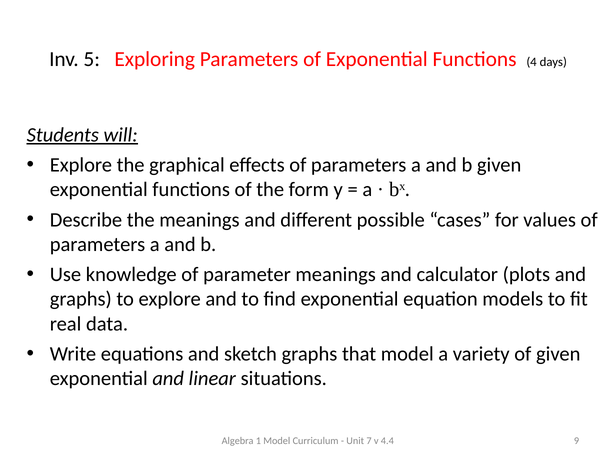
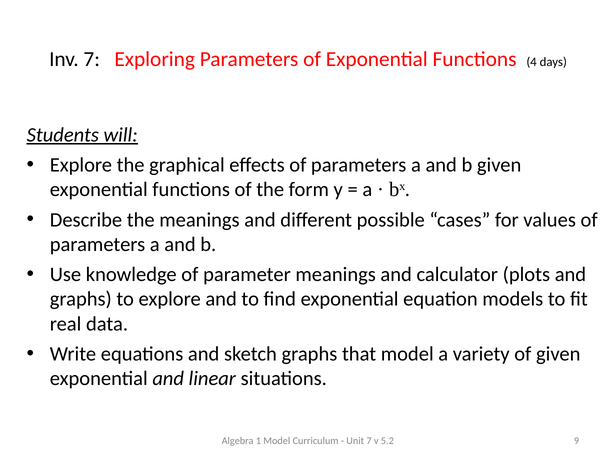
Inv 5: 5 -> 7 (92, 59)
4.4: 4.4 -> 5.2 (387, 441)
